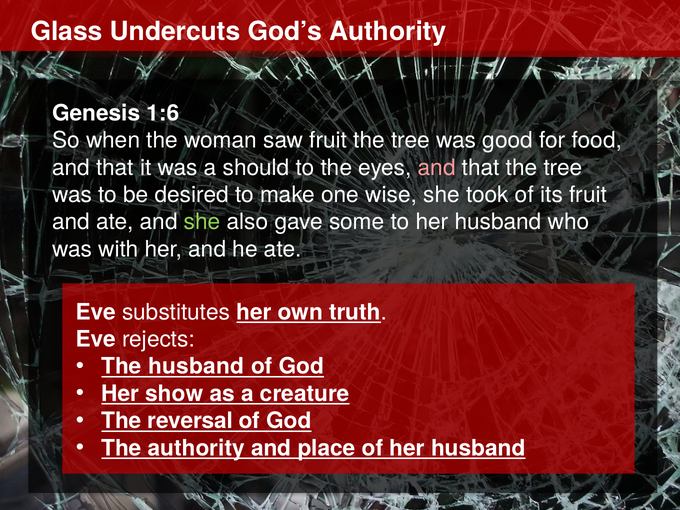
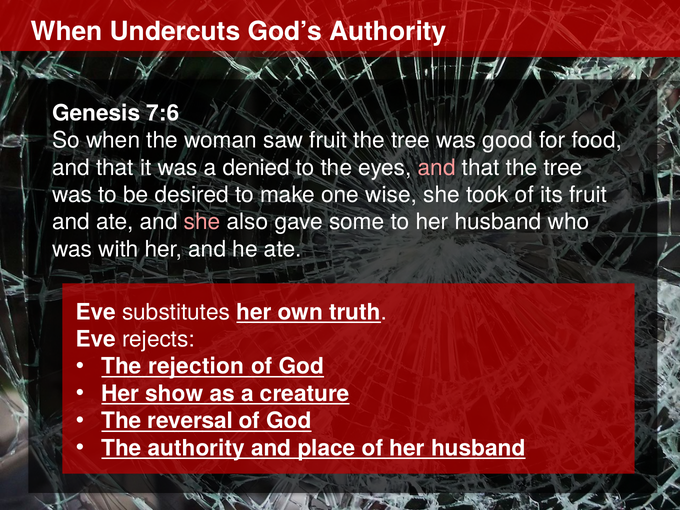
Glass: Glass -> When (67, 31)
1:6: 1:6 -> 7:6 (163, 113)
should: should -> denied (256, 168)
she colour: light green -> pink (202, 222)
The husband: husband -> rejection (196, 366)
